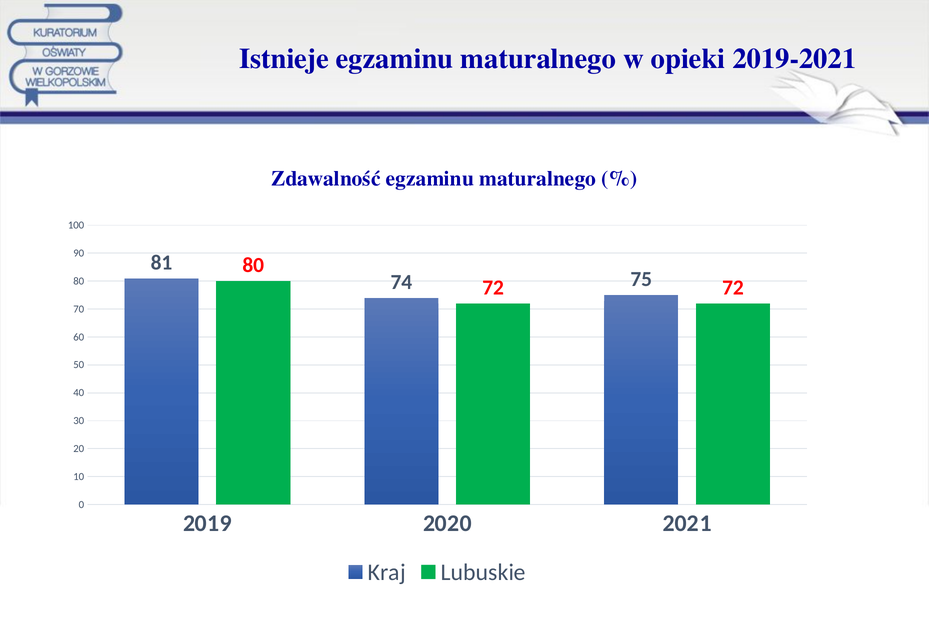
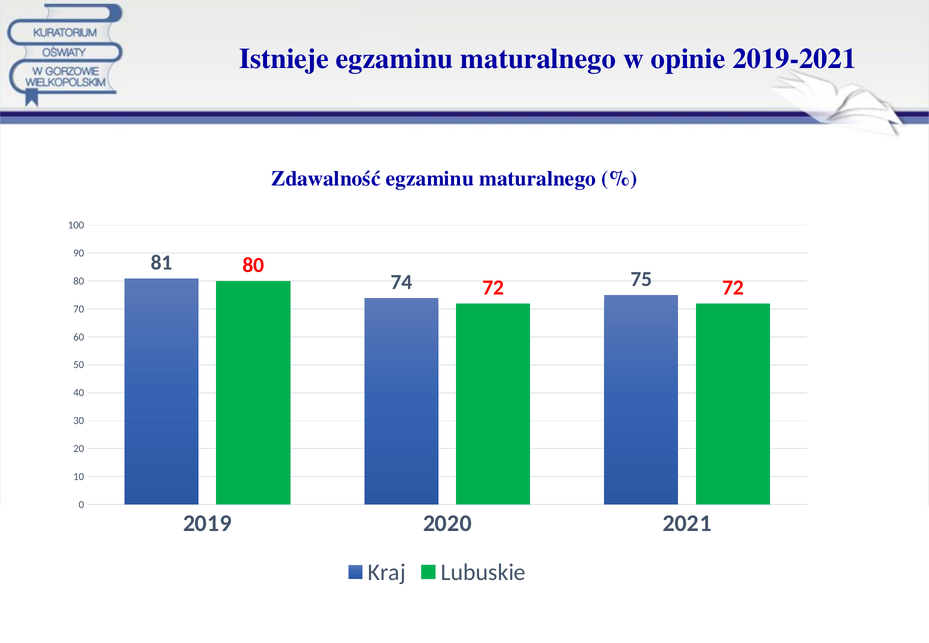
opieki: opieki -> opinie (688, 59)
